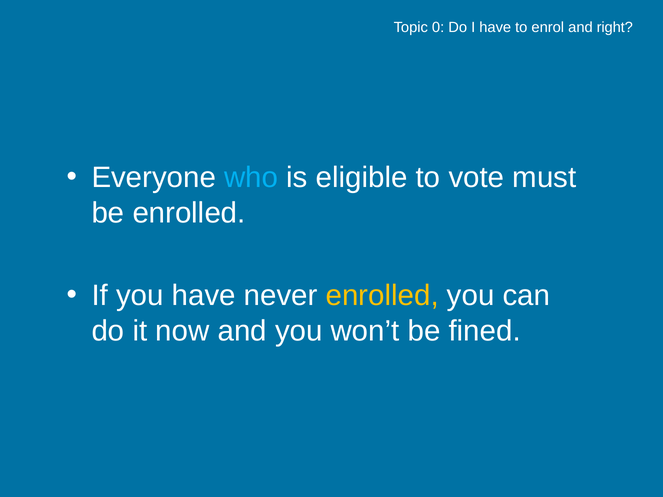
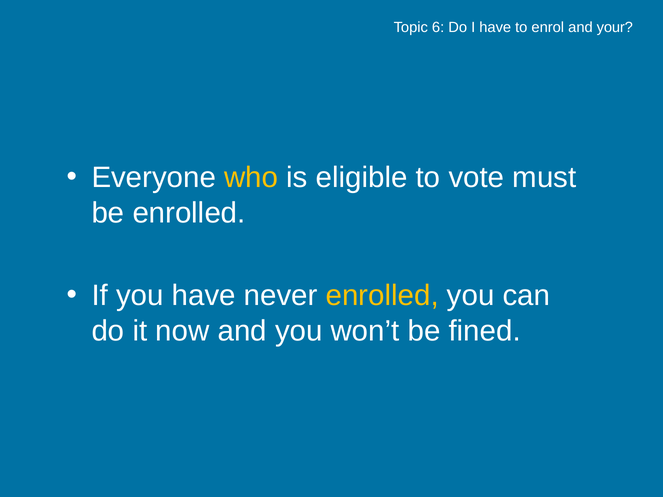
0: 0 -> 6 (438, 27)
right: right -> your (615, 27)
who colour: light blue -> yellow (251, 178)
